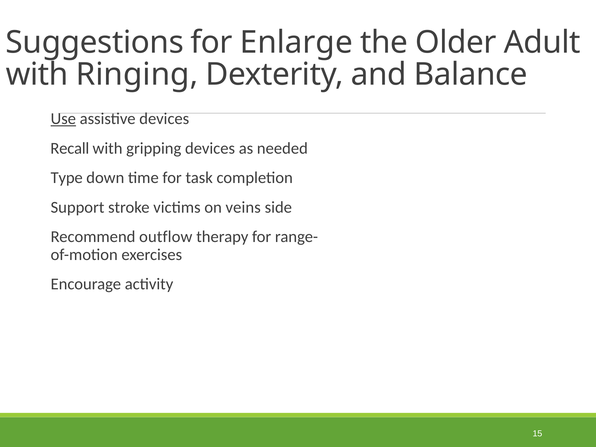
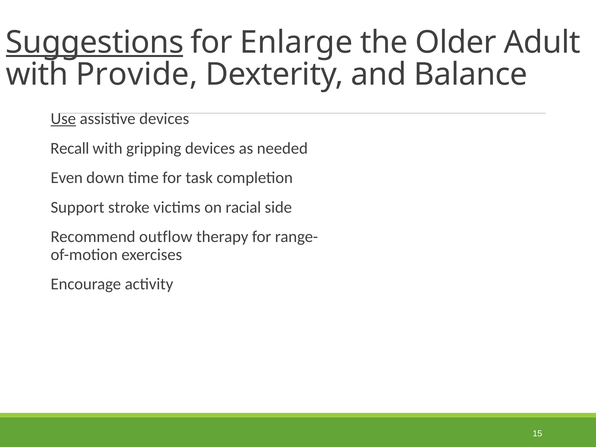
Suggestions underline: none -> present (95, 42)
Ringing: Ringing -> Provide (137, 75)
Type: Type -> Even (67, 178)
veins: veins -> racial (243, 207)
